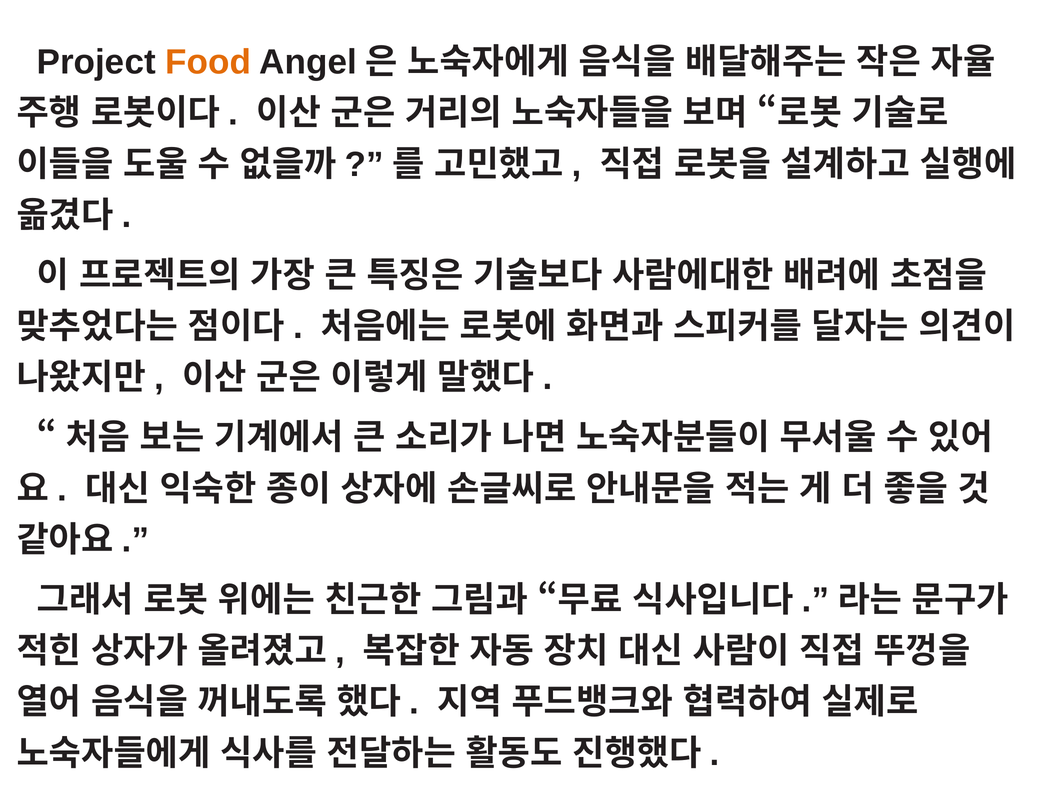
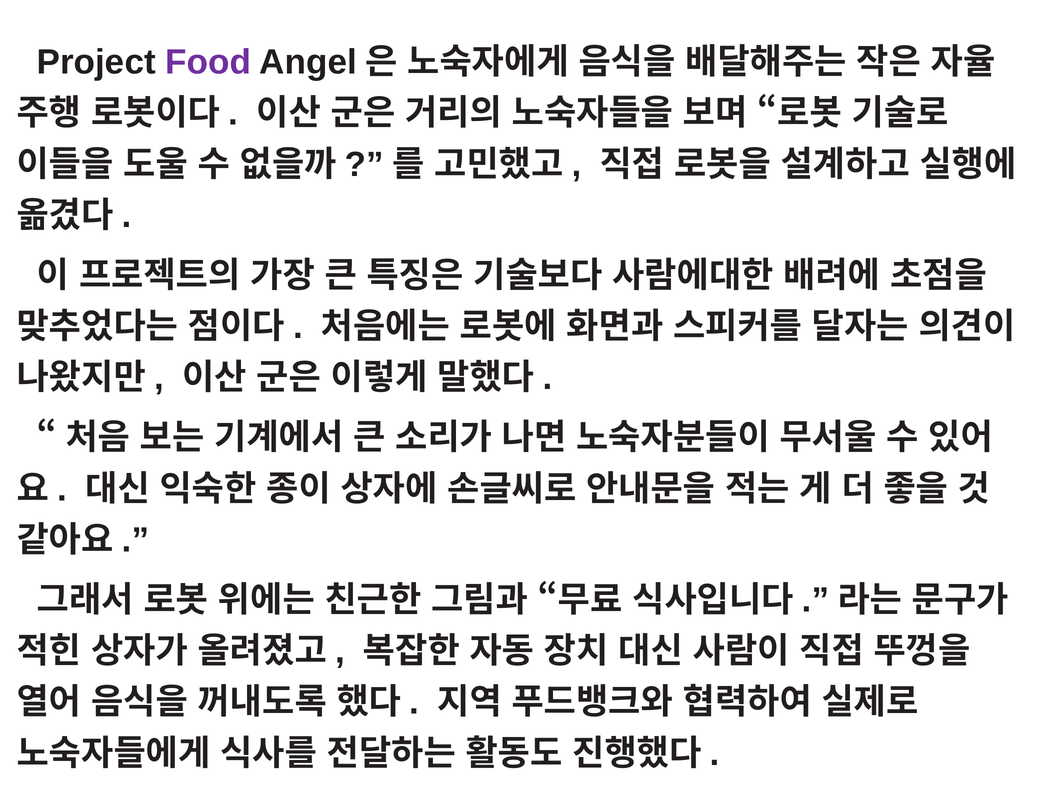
Food colour: orange -> purple (208, 62)
